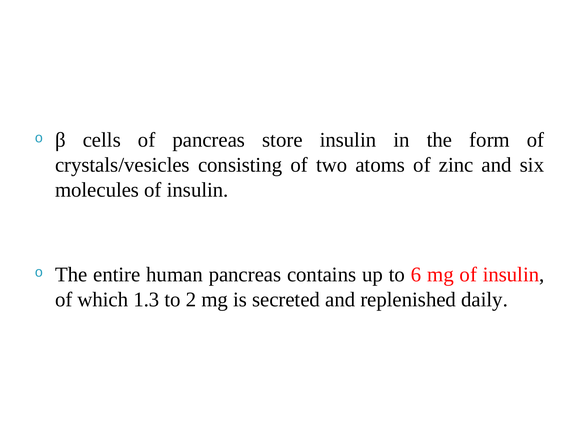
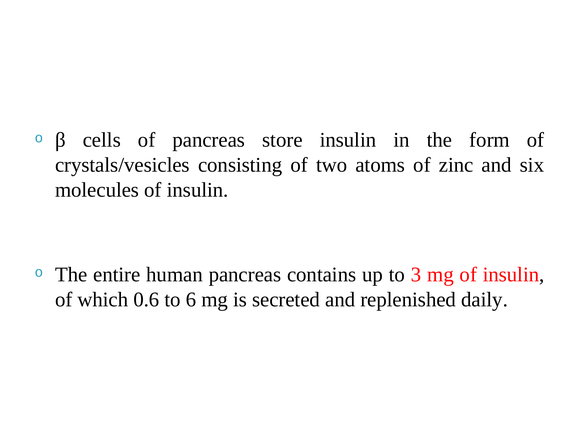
6: 6 -> 3 (416, 274)
1.3: 1.3 -> 0.6 (146, 299)
2: 2 -> 6 (191, 299)
